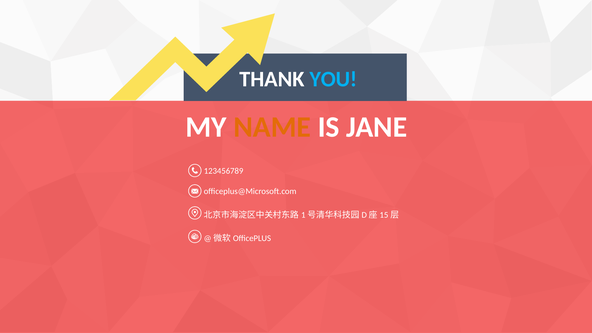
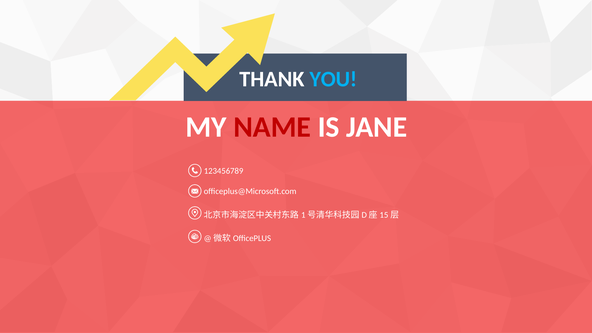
NAME colour: orange -> red (272, 127)
